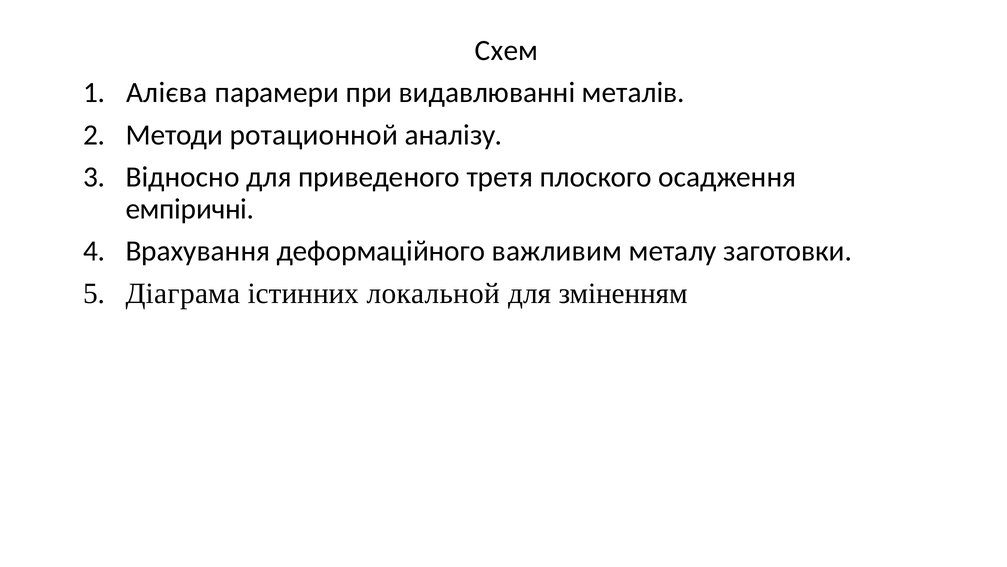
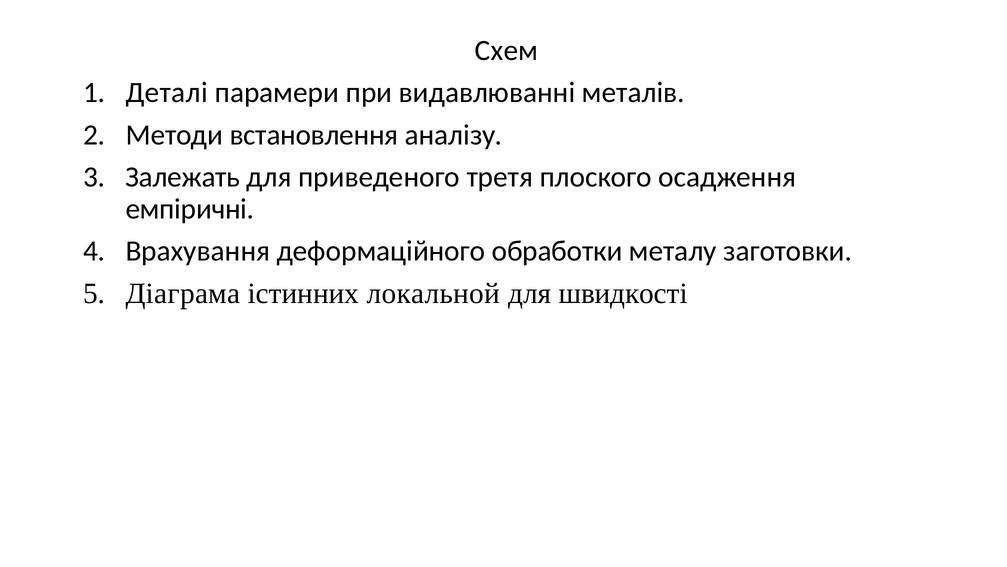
Алієва: Алієва -> Деталі (167, 93)
ротационной: ротационной -> встановлення (314, 135)
Відносно: Відносно -> Залежать (183, 177)
важливим: важливим -> обработки (557, 251)
зміненням: зміненням -> швидкості (623, 293)
